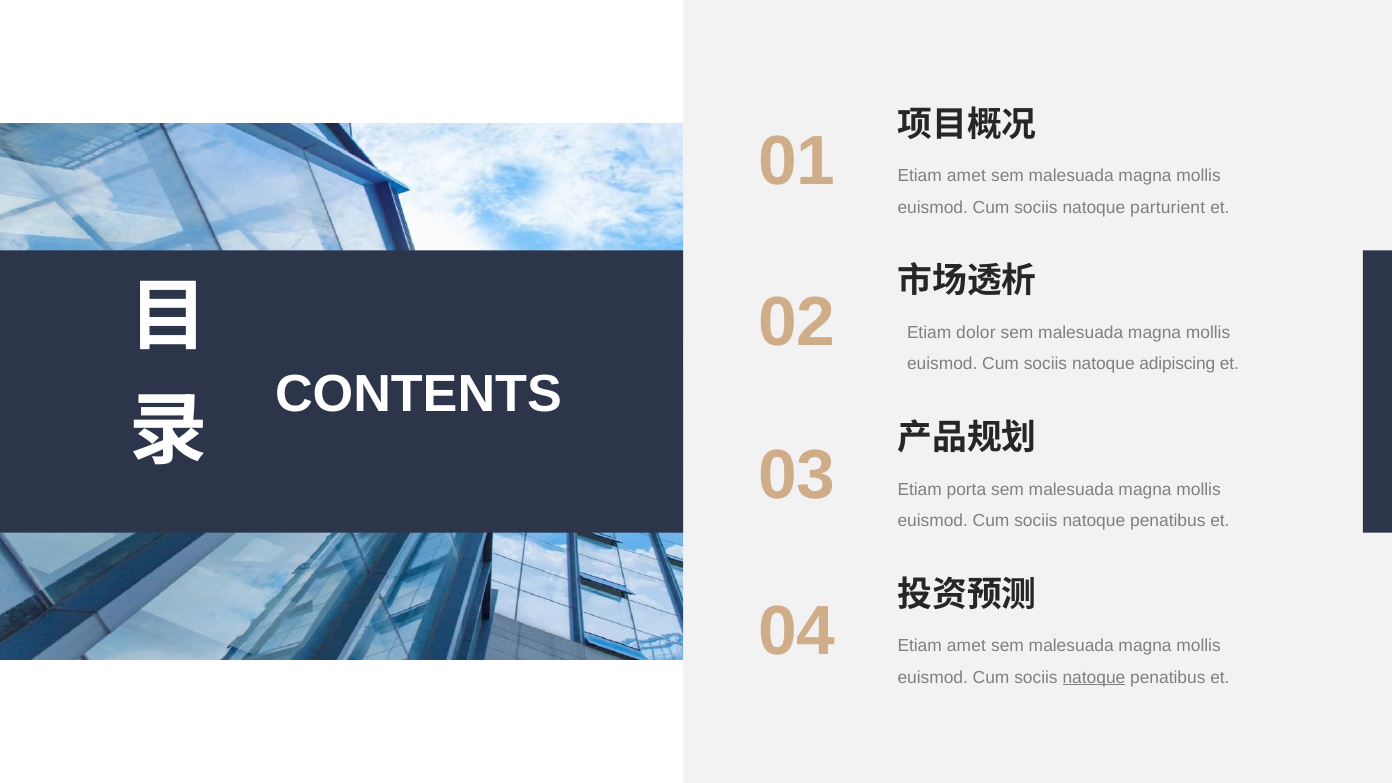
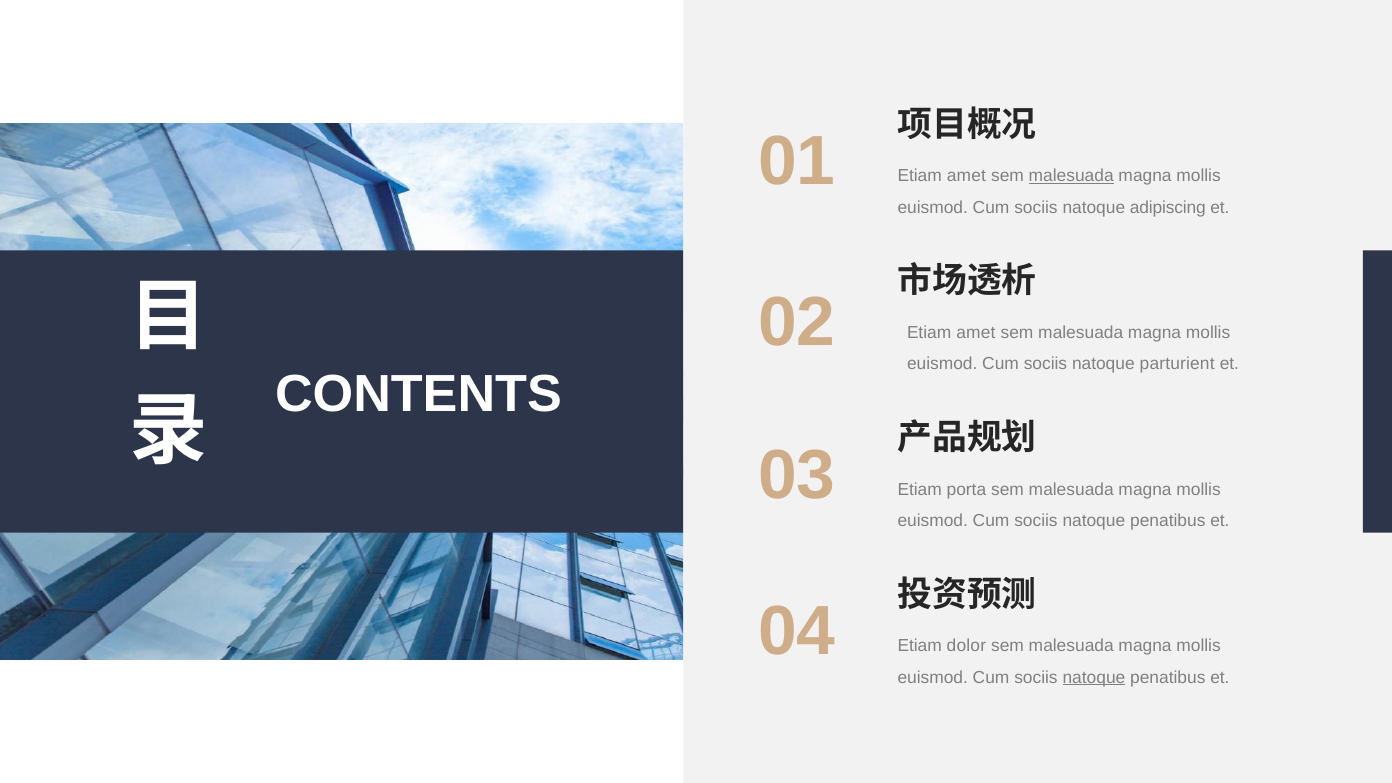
malesuada underline: none -> present (1071, 176)
parturient: parturient -> adipiscing (1168, 207)
dolor: dolor -> amet (976, 333)
adipiscing: adipiscing -> parturient (1177, 364)
amet: amet -> dolor (966, 646)
